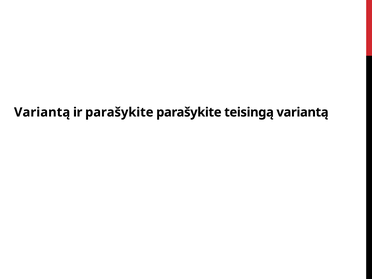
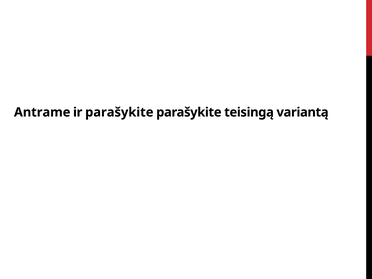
Variantą: Variantą -> Antrame (42, 112)
